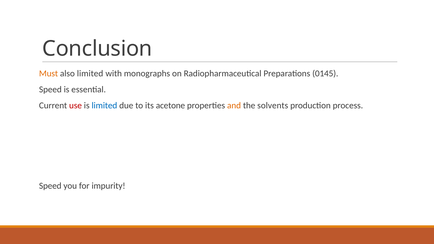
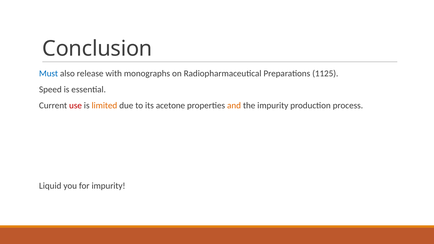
Must colour: orange -> blue (49, 73)
also limited: limited -> release (90, 73)
0145: 0145 -> 1125 (325, 73)
limited colour: blue -> orange (104, 106)
the solvents: solvents -> impurity (273, 106)
Speed: Speed -> Liquid (50, 186)
